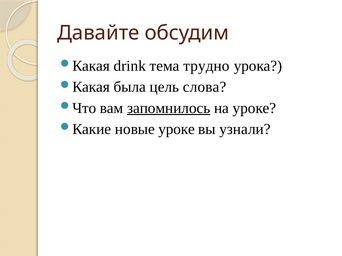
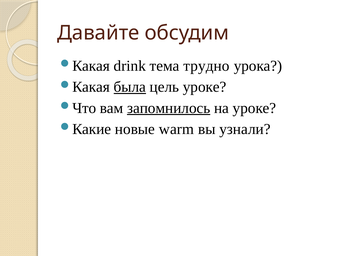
была underline: none -> present (130, 87)
цель слова: слова -> уроке (205, 87)
новые уроке: уроке -> warm (176, 129)
